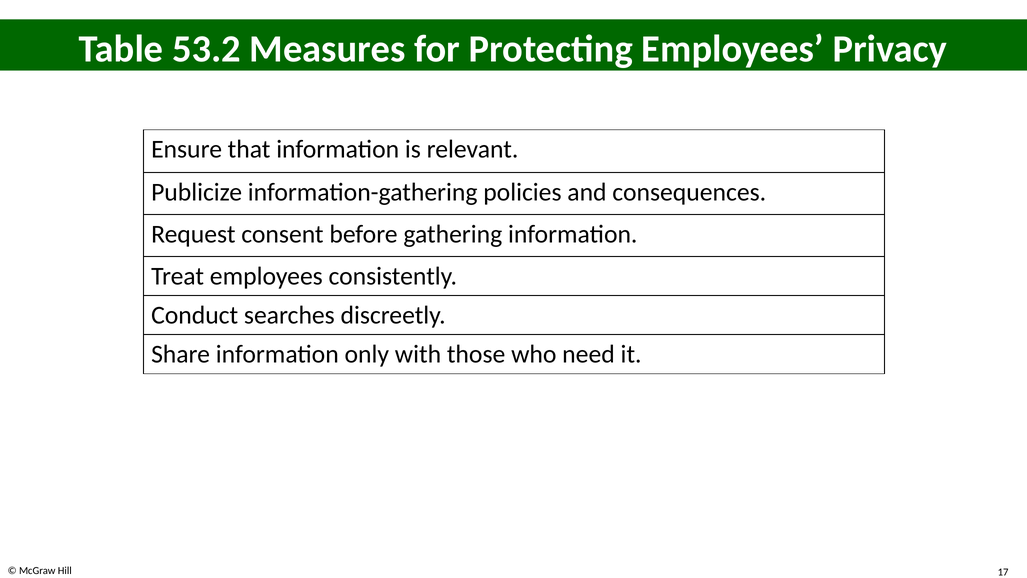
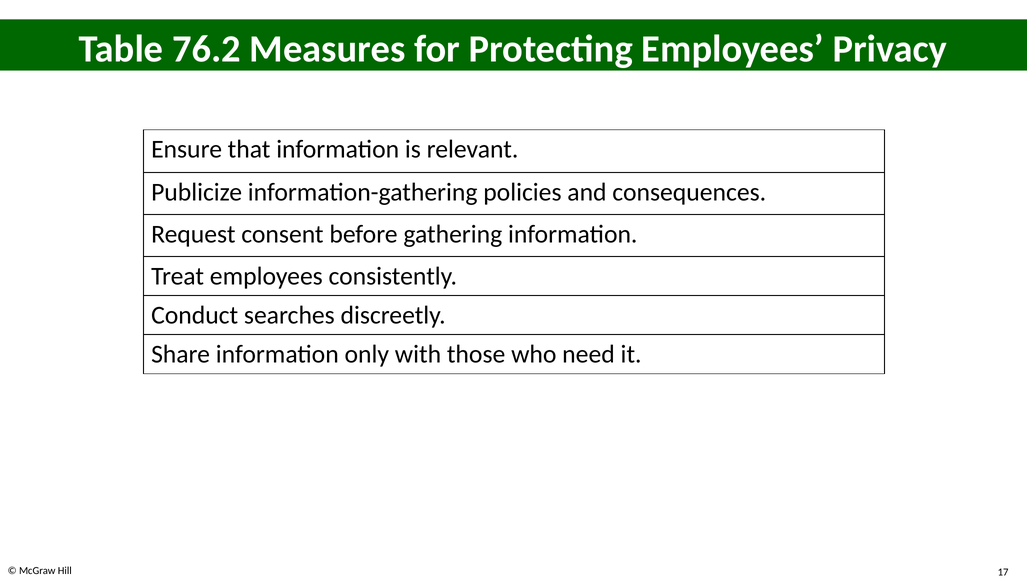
53.2: 53.2 -> 76.2 (206, 49)
